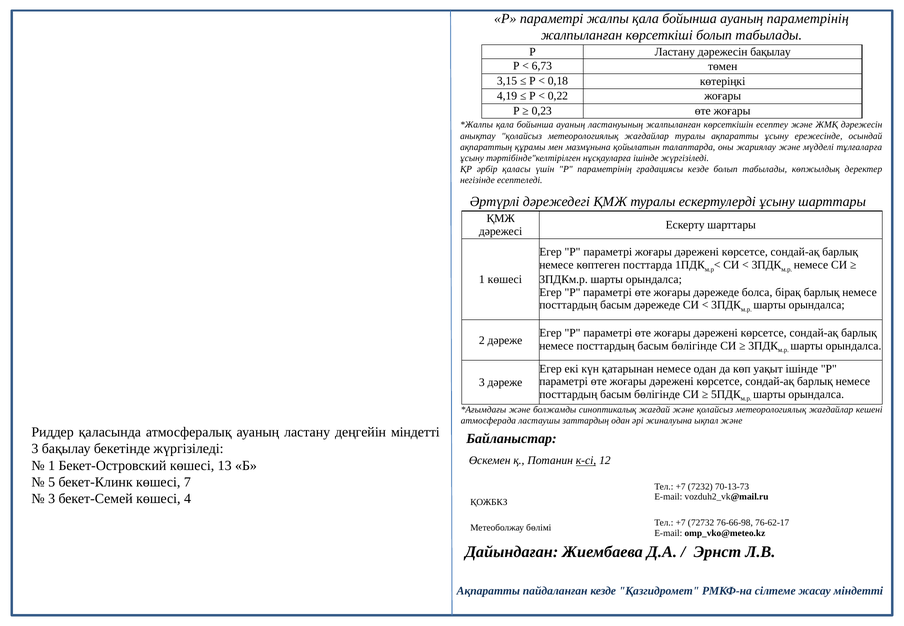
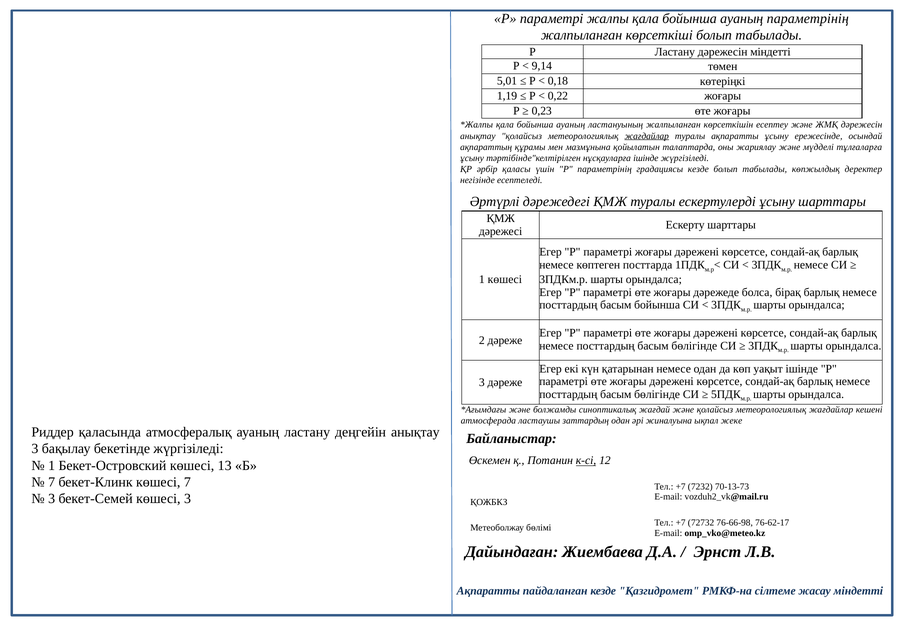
дәрежесін бақылау: бақылау -> міндетті (770, 52)
6,73: 6,73 -> 9,14 (542, 66)
3,15: 3,15 -> 5,01 (507, 81)
4,19: 4,19 -> 1,19 (507, 96)
жағдайлар underline: none -> present (647, 136)
басым дәрежеде: дәрежеде -> бойынша (657, 305)
ықпал және: және -> жеке (732, 421)
деңгейін міндетті: міндетті -> анықтау (415, 432)
5: 5 -> 7 (52, 482)
көшесі 4: 4 -> 3 (188, 499)
